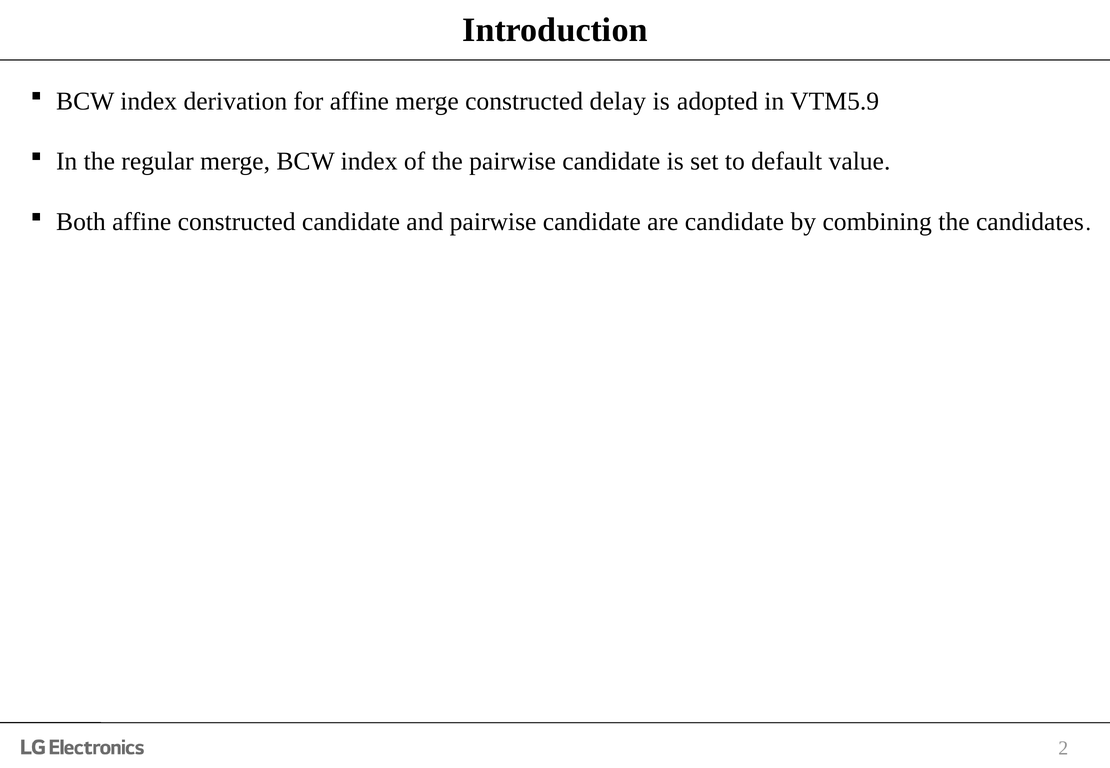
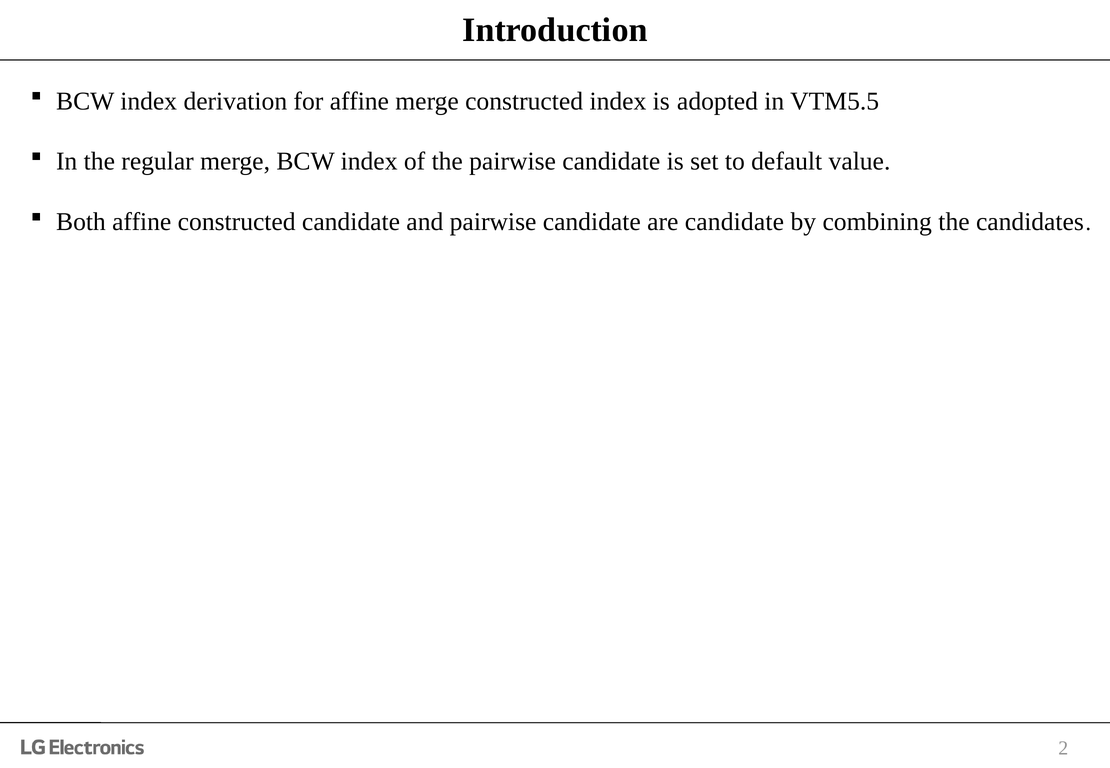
constructed delay: delay -> index (618, 101)
VTM5.9: VTM5.9 -> VTM5.5 (835, 101)
